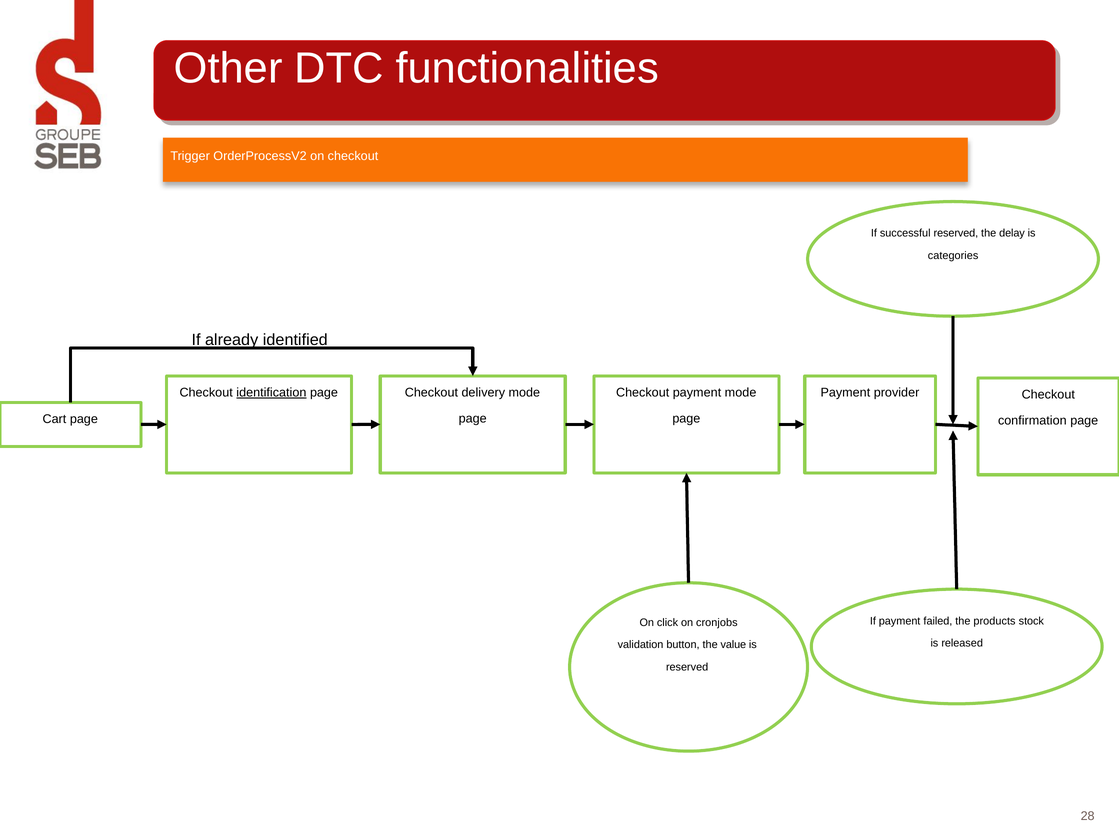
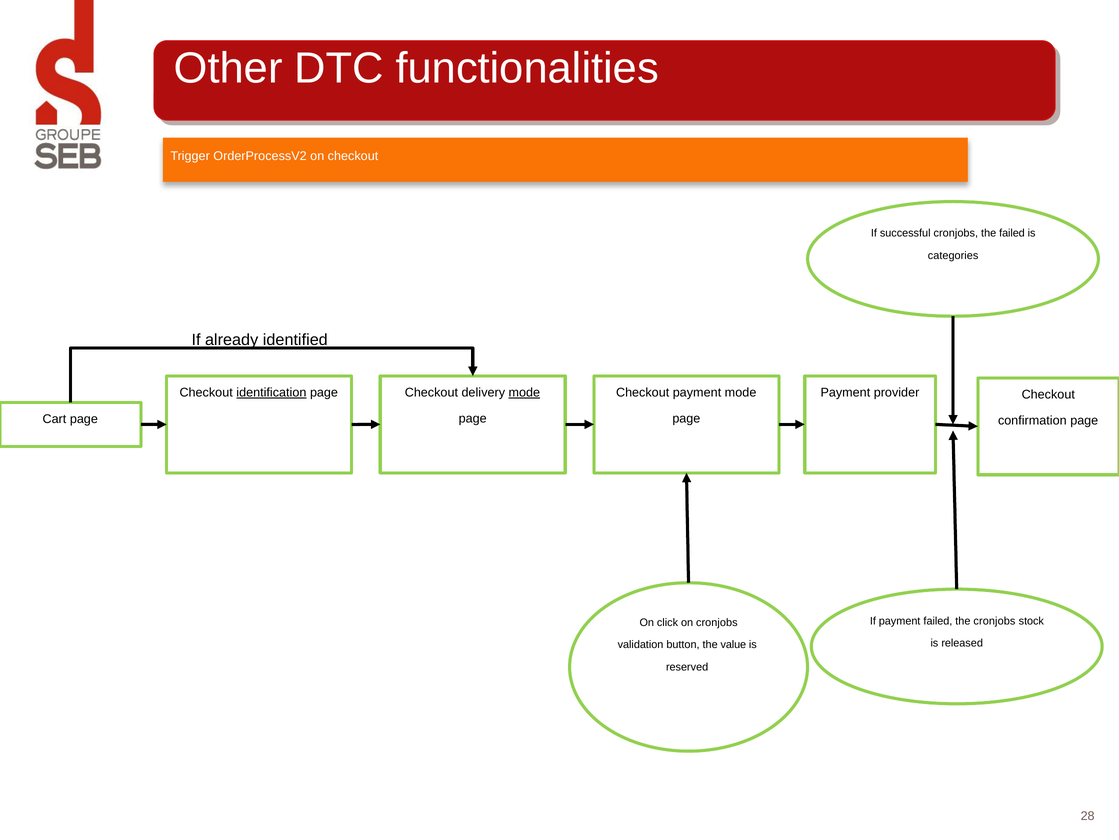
successful reserved: reserved -> cronjobs (956, 233)
the delay: delay -> failed (1012, 233)
mode underline: none -> present (524, 392)
the products: products -> cronjobs (994, 620)
